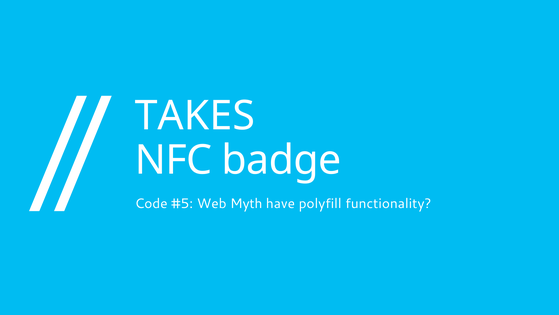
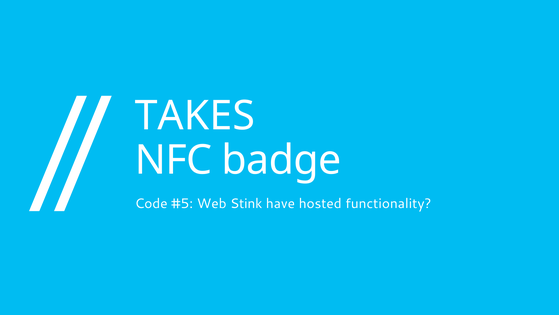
Myth: Myth -> Stink (246, 203)
polyfill: polyfill -> hosted (320, 203)
